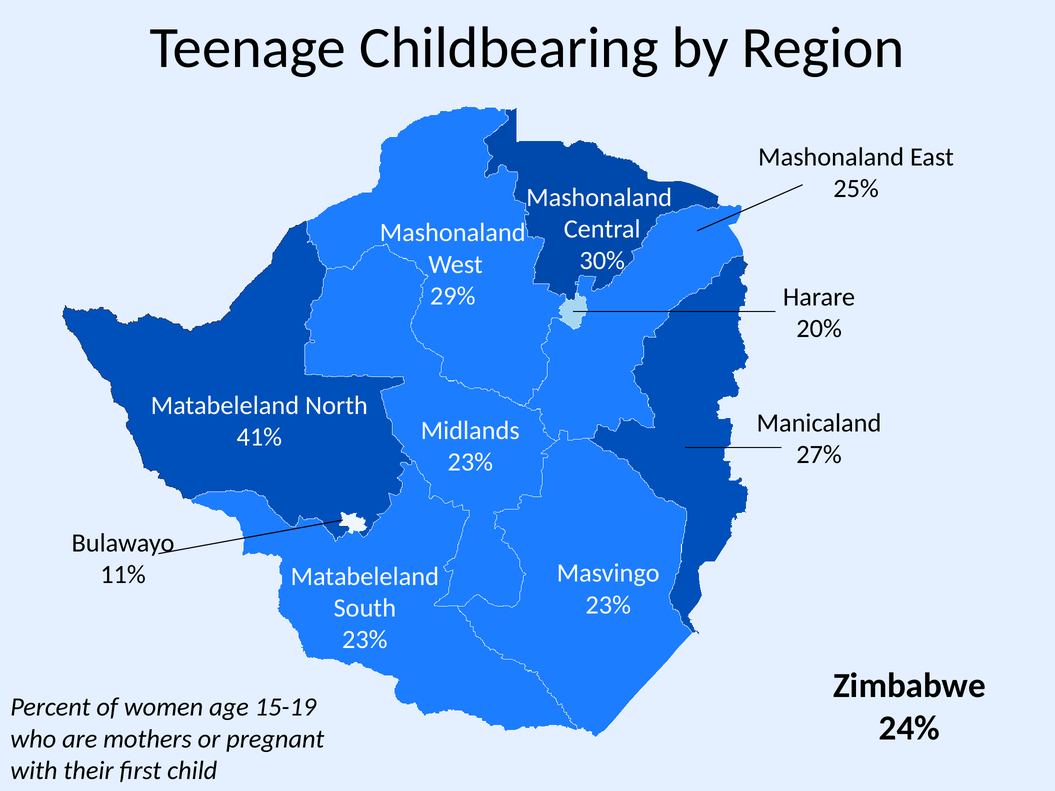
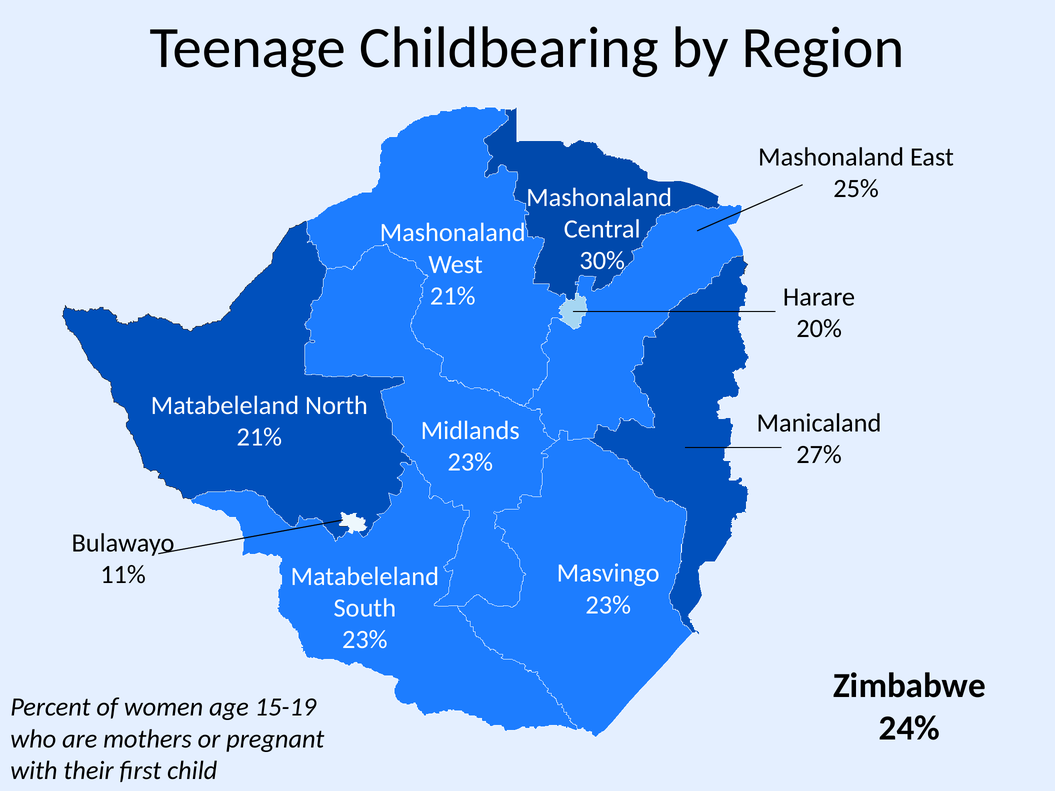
29%: 29% -> 21% (453, 296)
41%: 41% -> 21% (259, 437)
